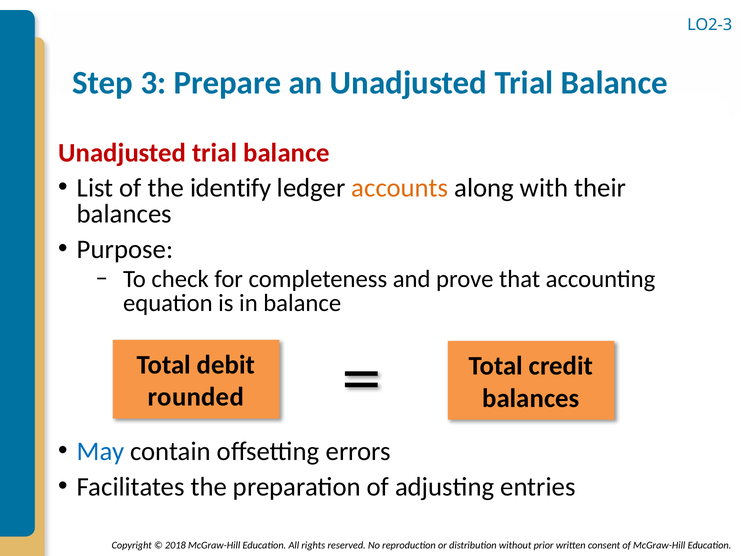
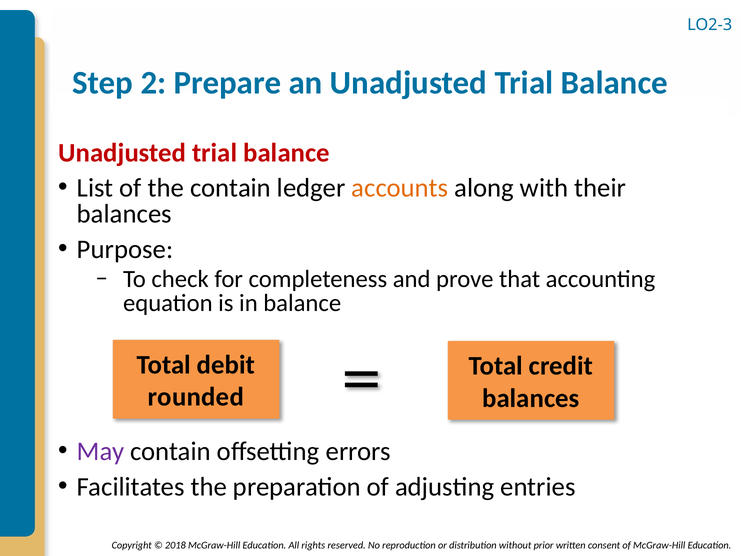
3: 3 -> 2 (153, 83)
the identify: identify -> contain (231, 188)
May colour: blue -> purple (101, 451)
